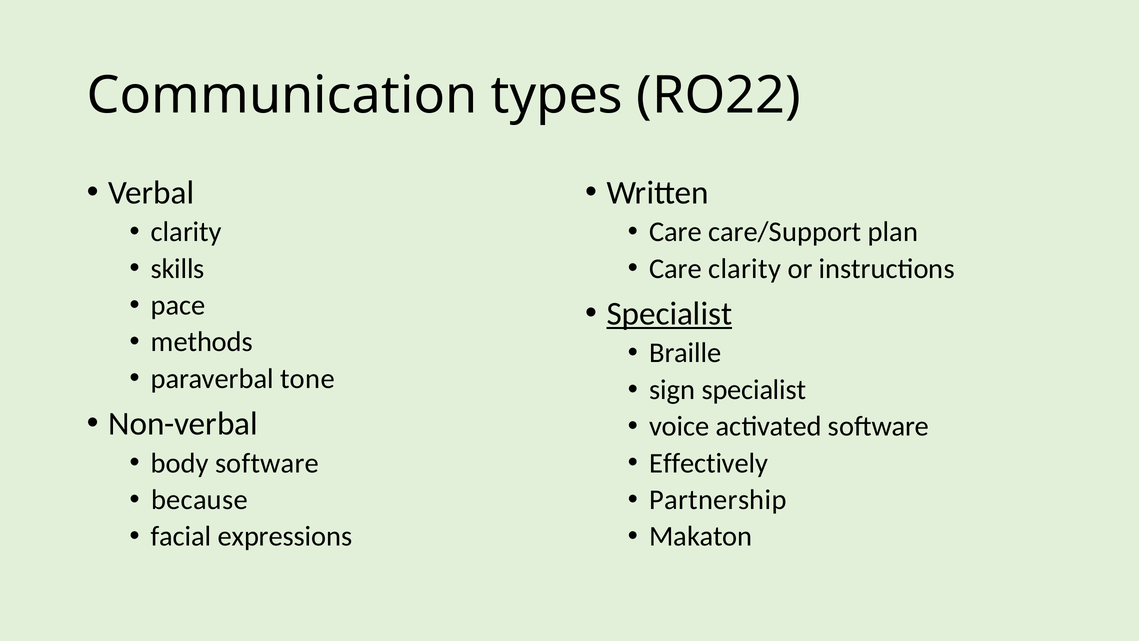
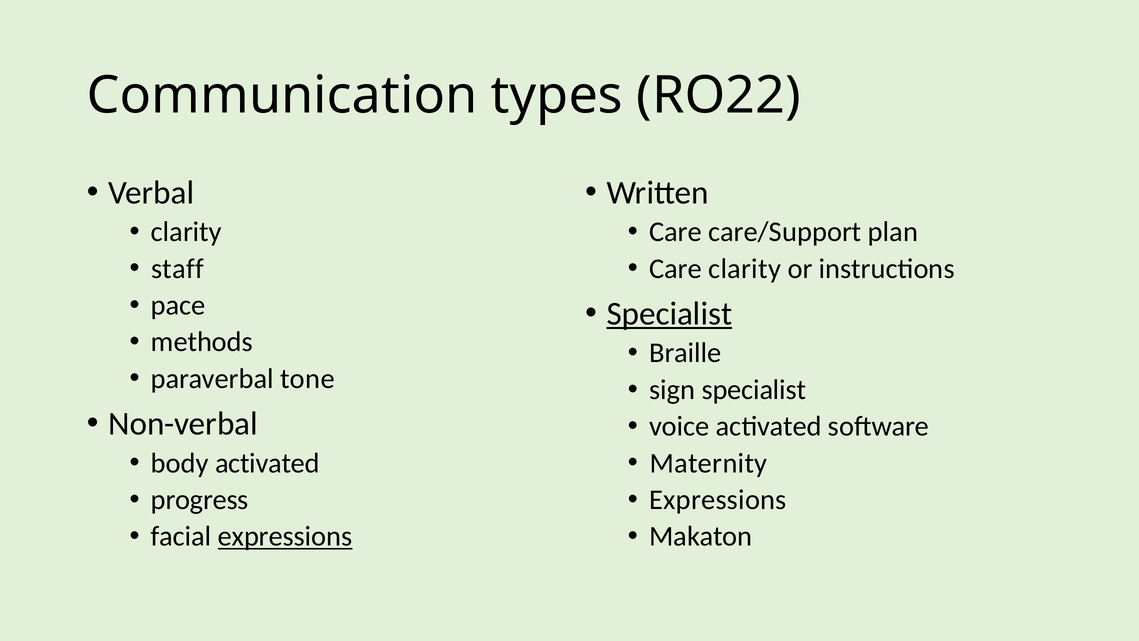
skills: skills -> staff (177, 268)
body software: software -> activated (267, 463)
Effectively: Effectively -> Maternity (708, 463)
because: because -> progress (200, 500)
Partnership: Partnership -> Expressions (718, 500)
expressions underline: none -> present (285, 536)
